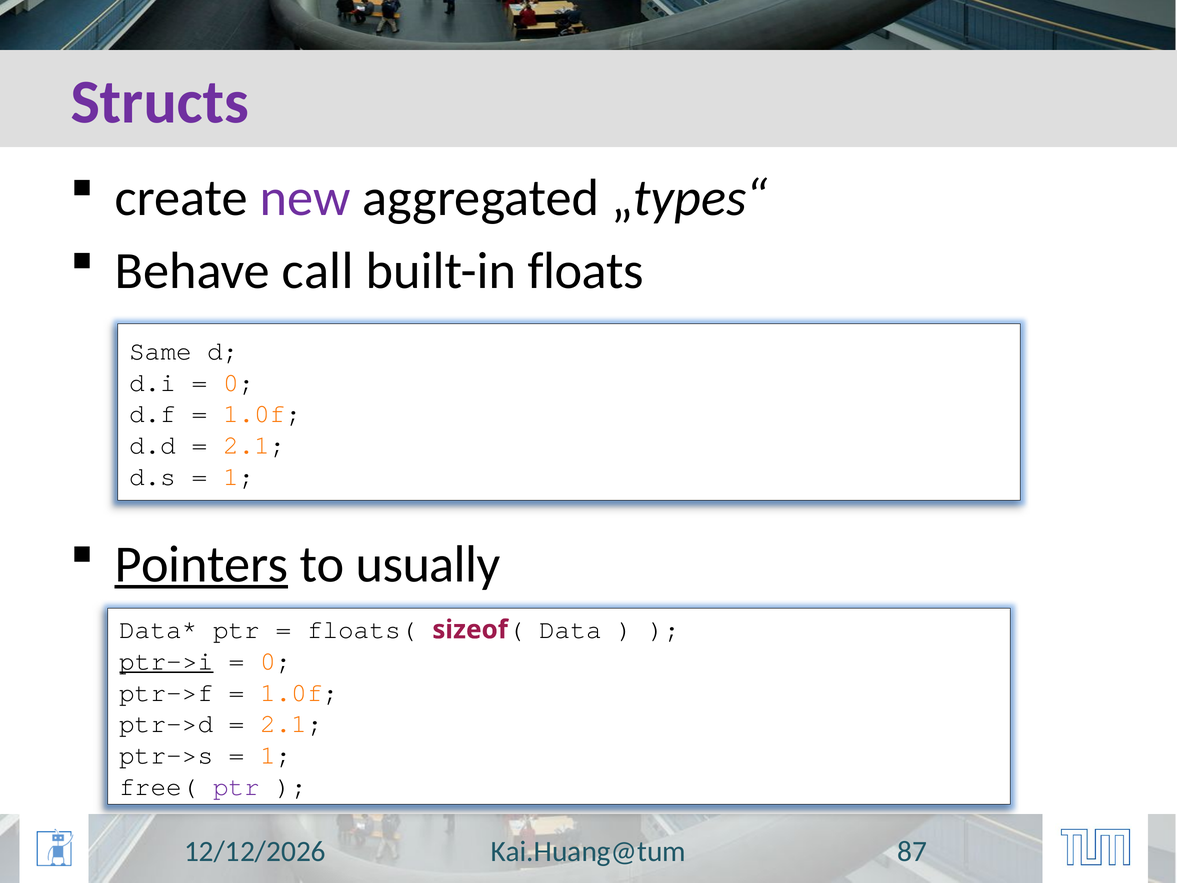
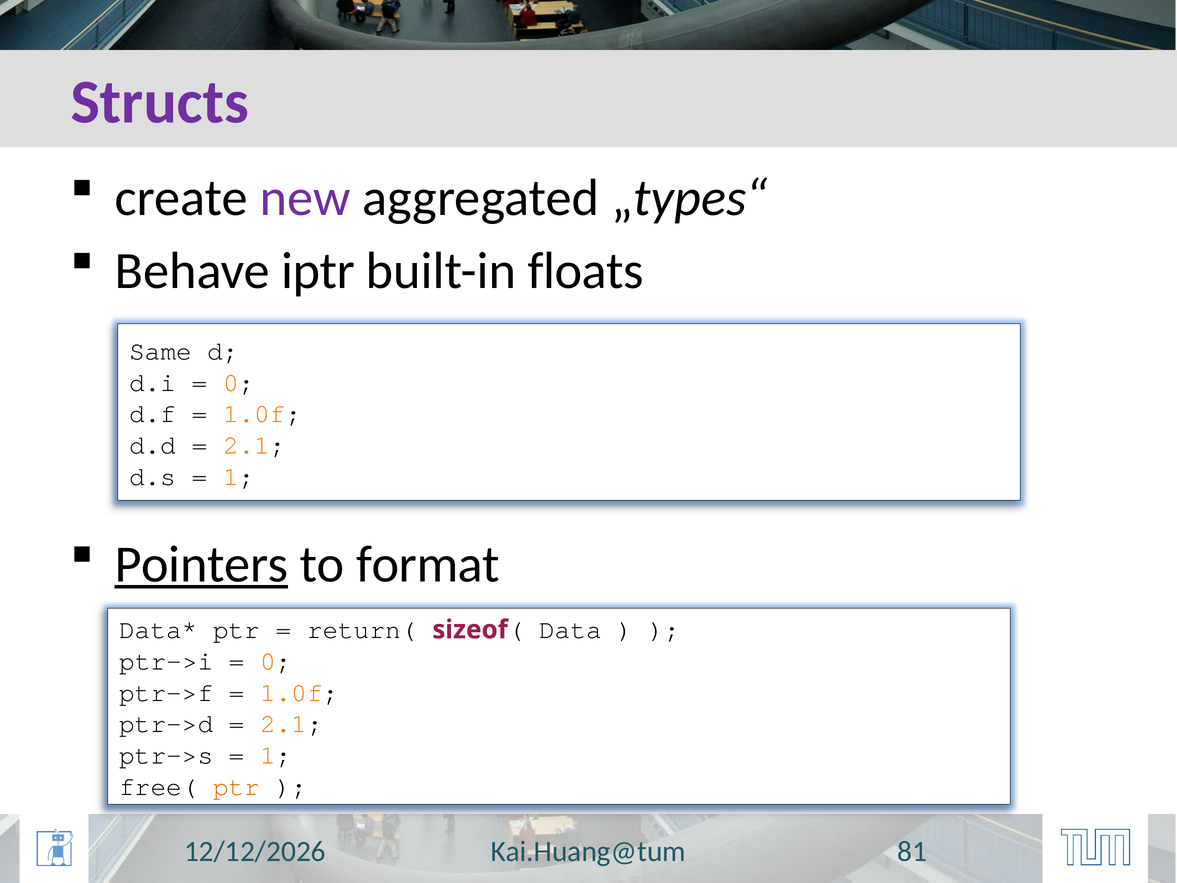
call: call -> iptr (318, 271)
usually: usually -> format (428, 564)
floats(: floats( -> return( (362, 630)
ptr->i underline: present -> none (166, 661)
ptr colour: purple -> orange (237, 786)
87: 87 -> 81 (912, 851)
